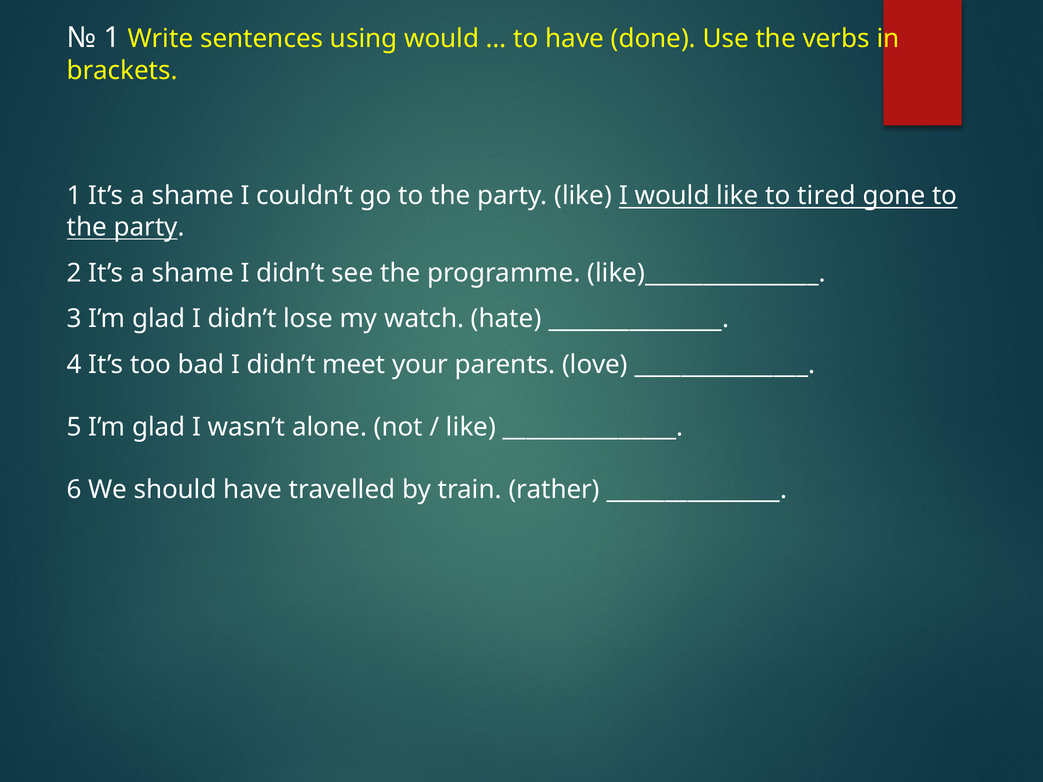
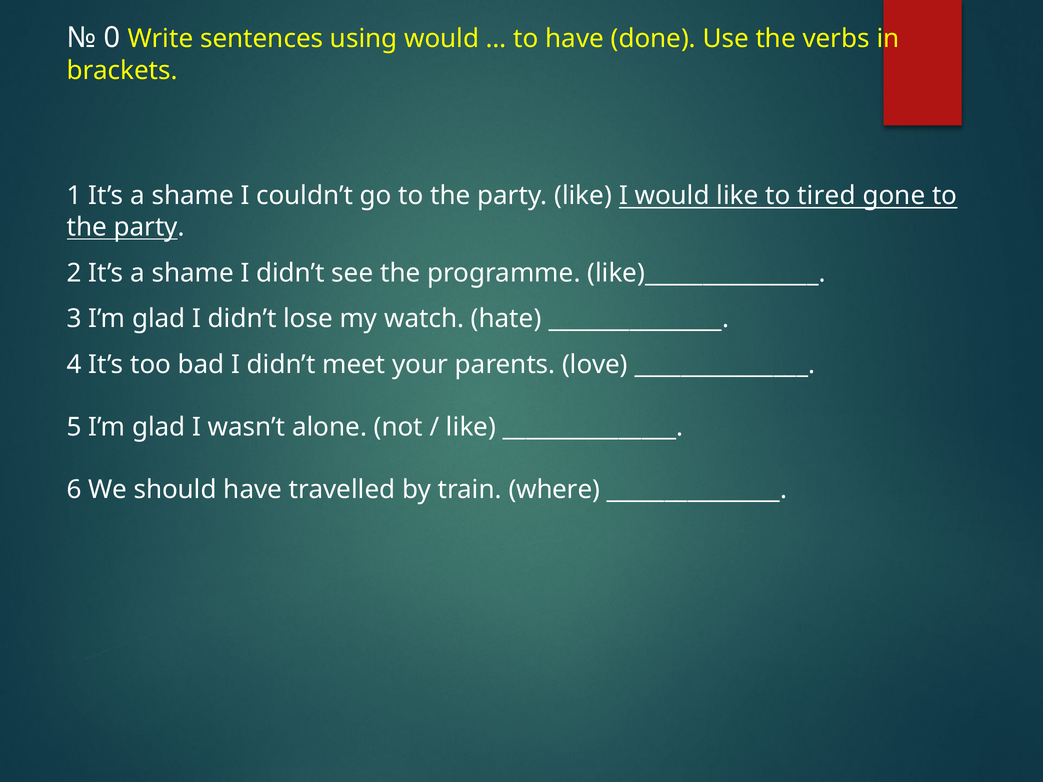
1: 1 -> 0 (112, 38)
rather: rather -> where (554, 490)
